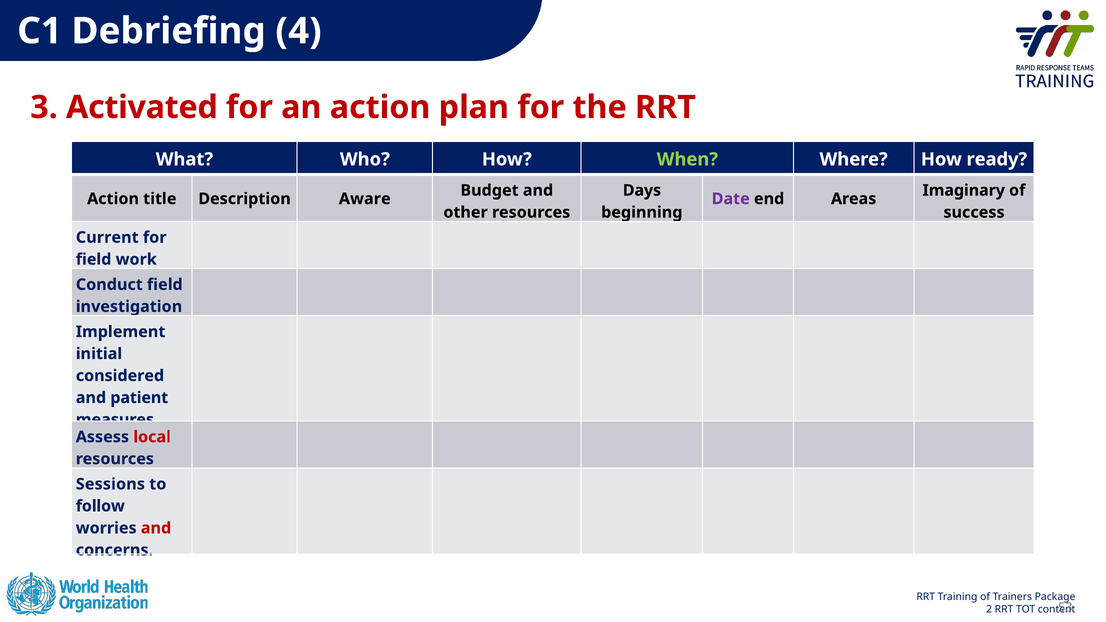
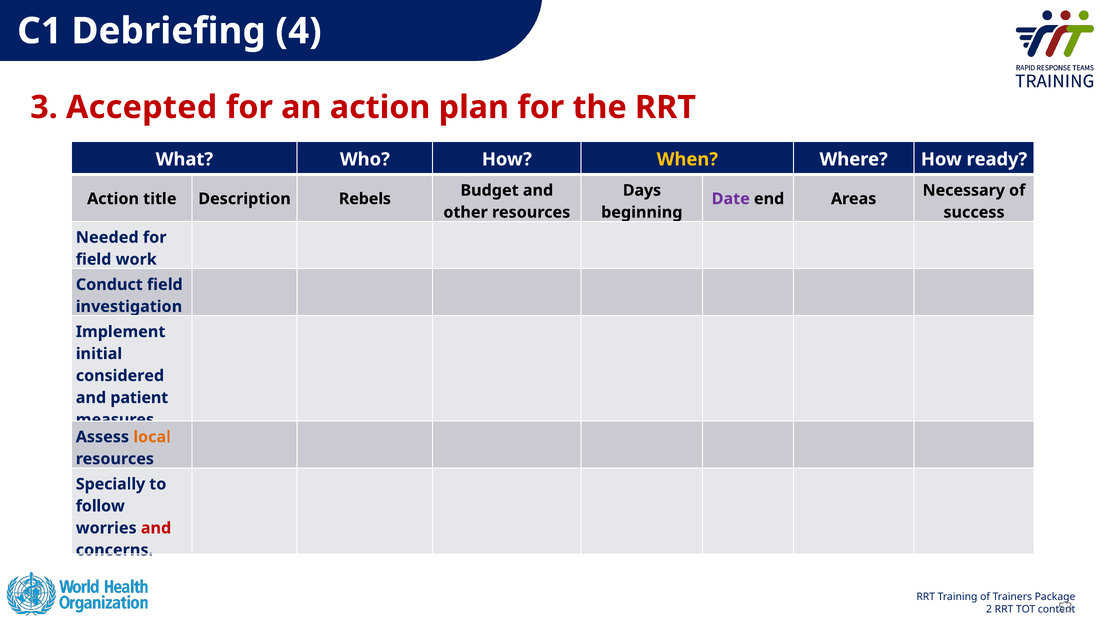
Activated: Activated -> Accepted (142, 107)
When colour: light green -> yellow (687, 159)
Imaginary: Imaginary -> Necessary (964, 190)
Aware: Aware -> Rebels (365, 199)
Current: Current -> Needed (107, 237)
local colour: red -> orange (152, 437)
Sessions: Sessions -> Specially (111, 484)
